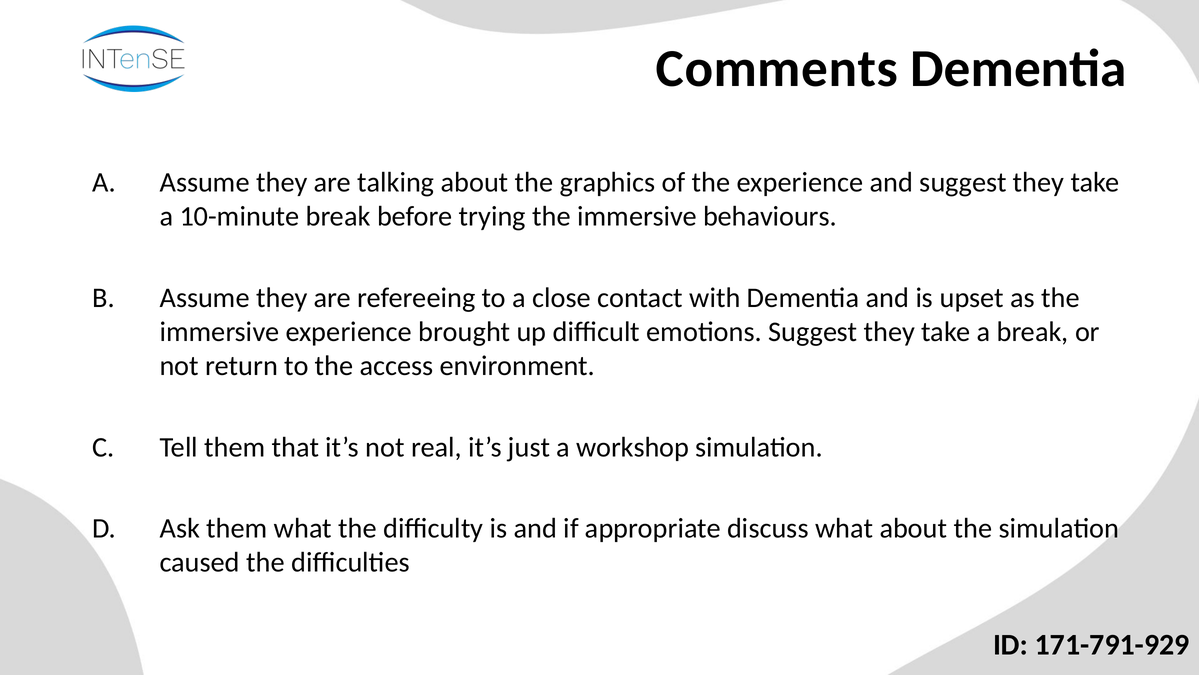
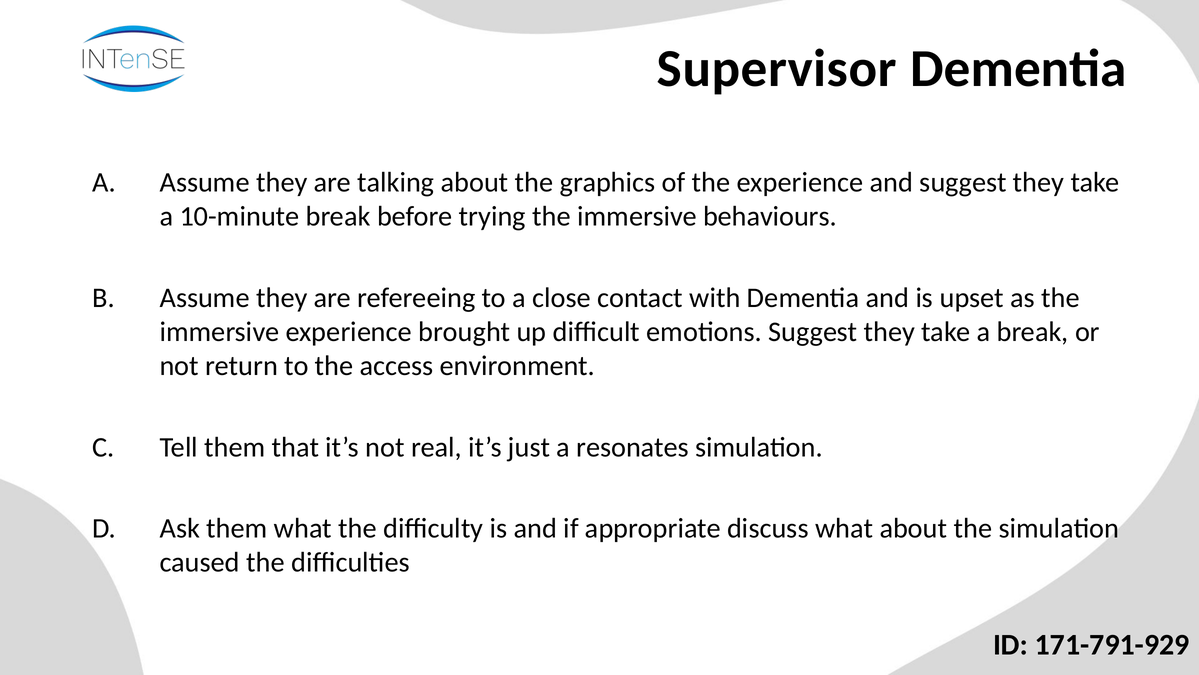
Comments: Comments -> Supervisor (777, 69)
workshop: workshop -> resonates (633, 447)
